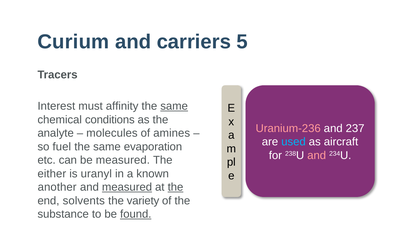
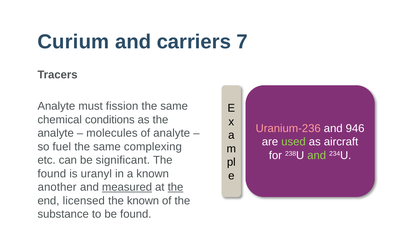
5: 5 -> 7 (242, 42)
Interest: Interest -> Analyte (56, 106)
affinity: affinity -> fission (122, 106)
same underline: present -> none (174, 106)
237: 237 -> 946 (355, 128)
of amines: amines -> analyte (172, 133)
used colour: light blue -> light green (293, 142)
evaporation: evaporation -> complexing (153, 147)
and colour: pink -> light green (317, 155)
be measured: measured -> significant (123, 160)
either: either -> found (52, 174)
solvents: solvents -> licensed (84, 201)
the variety: variety -> known (143, 201)
found underline: present -> none (136, 214)
